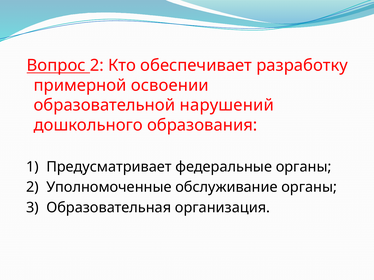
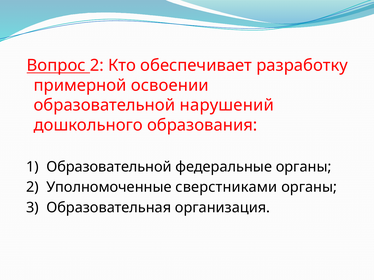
1 Предусматривает: Предусматривает -> Образовательной (109, 167)
обслуживание: обслуживание -> сверстниками (226, 188)
